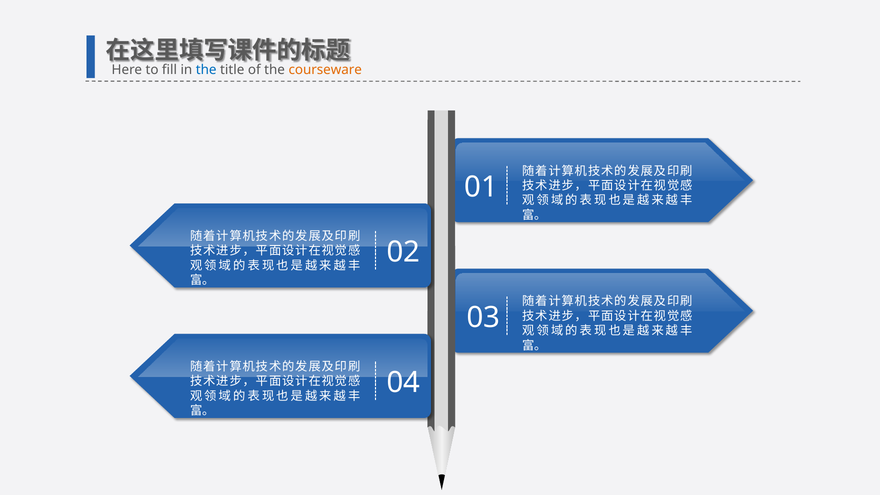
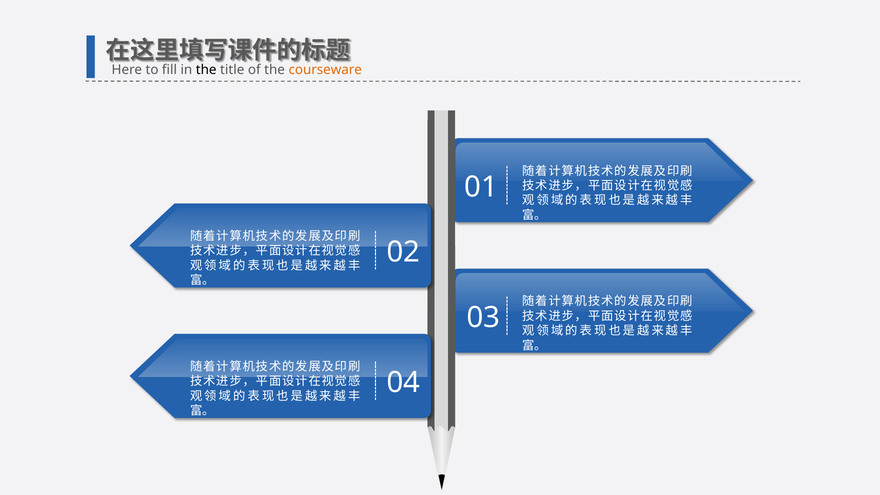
the colour: blue -> black (206, 70)
